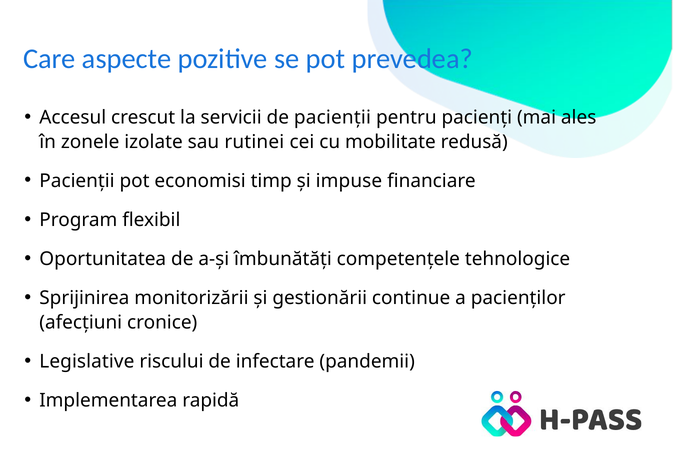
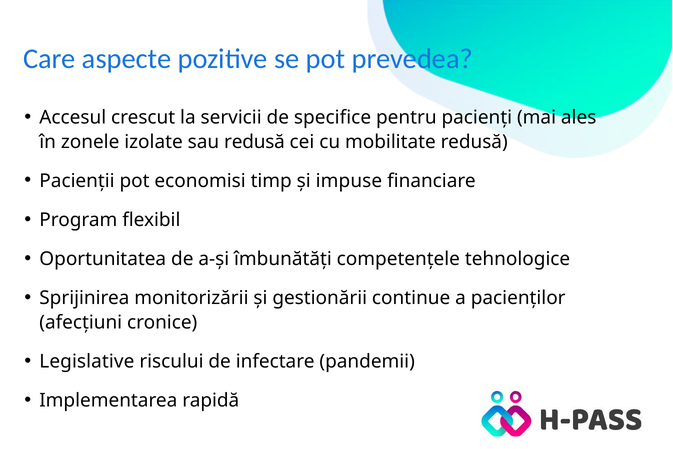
de pacienții: pacienții -> specifice (333, 117)
sau rutinei: rutinei -> redusă (255, 142)
